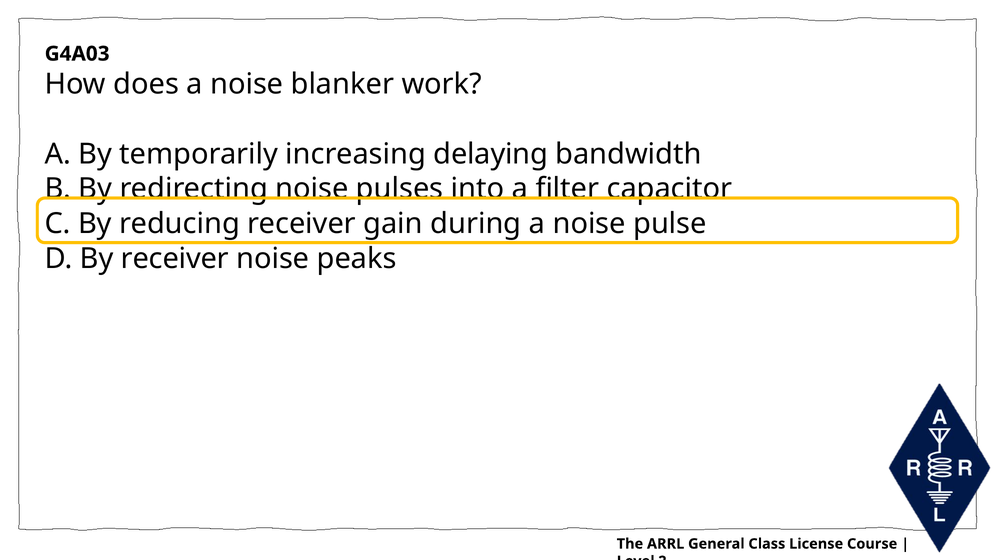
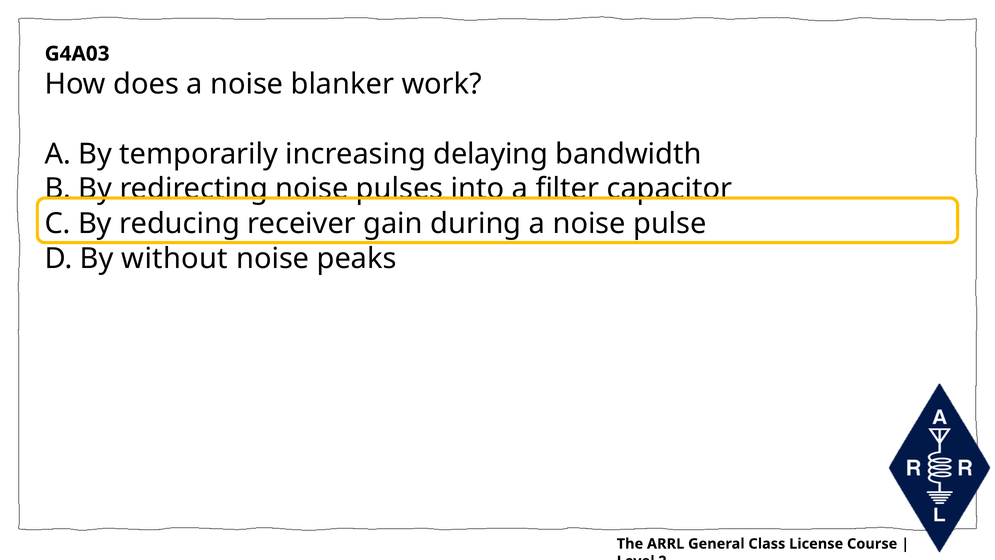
By receiver: receiver -> without (175, 258)
